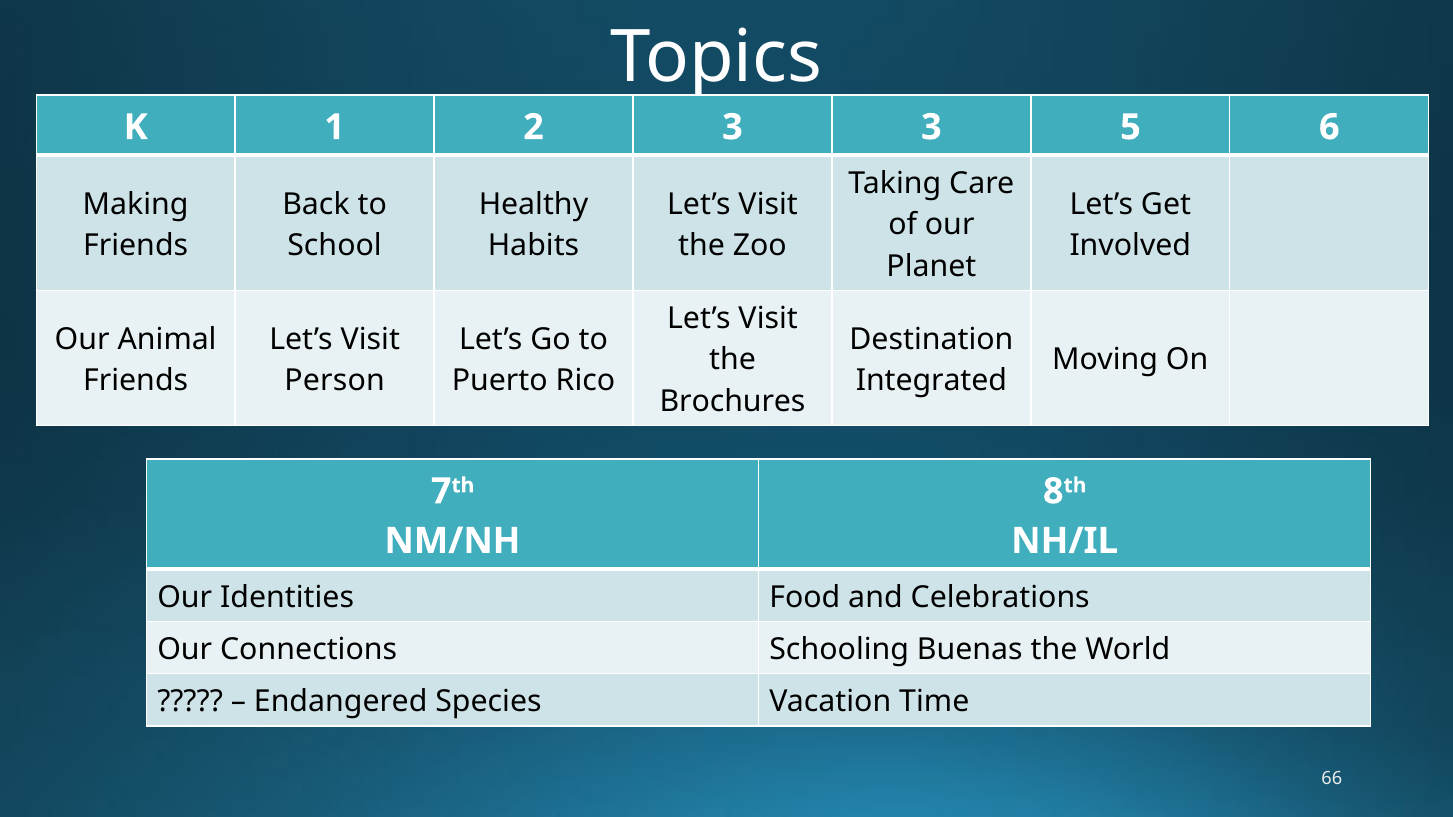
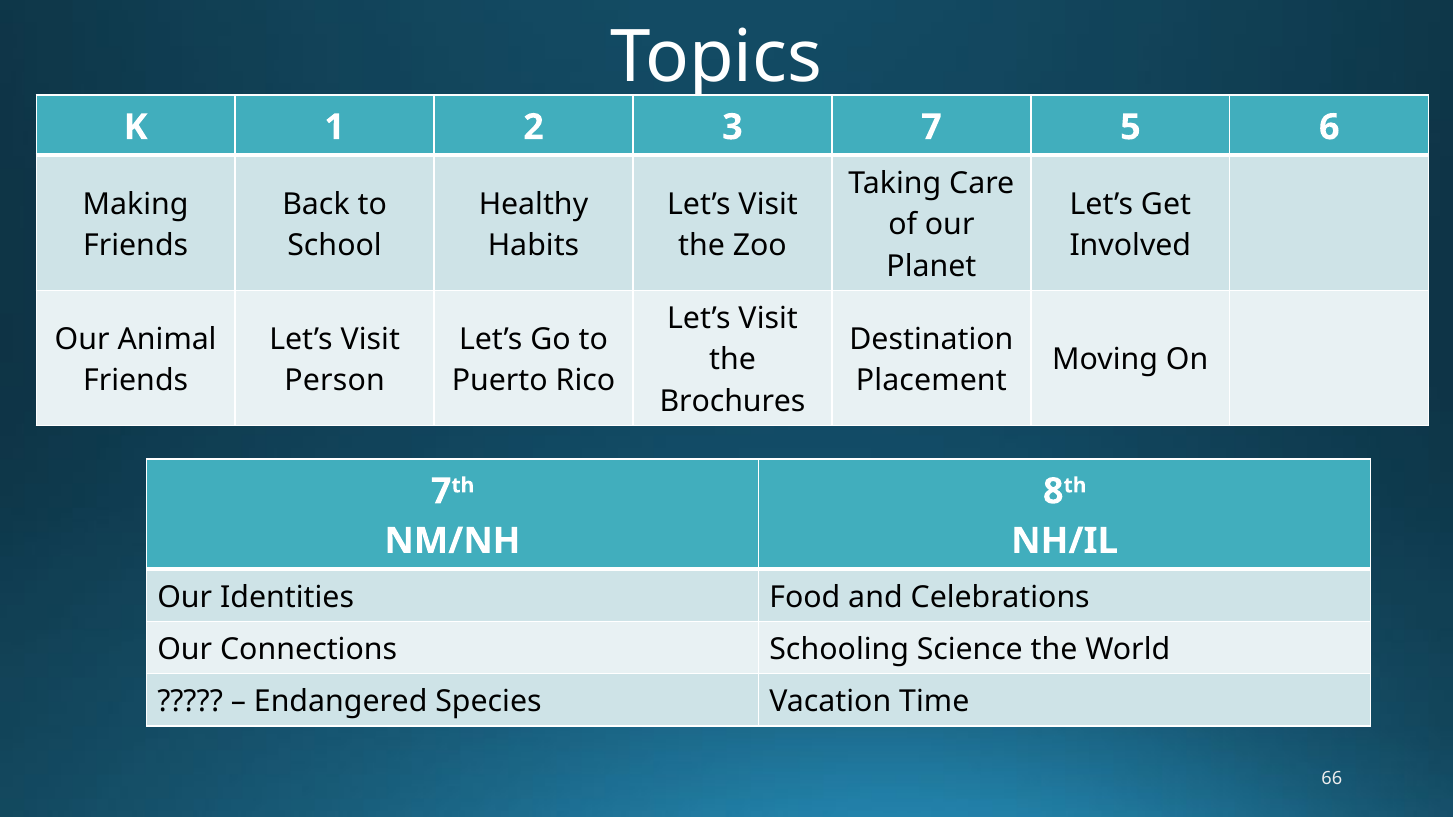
3 3: 3 -> 7 (931, 127)
Integrated: Integrated -> Placement (931, 381)
Buenas: Buenas -> Science (970, 650)
